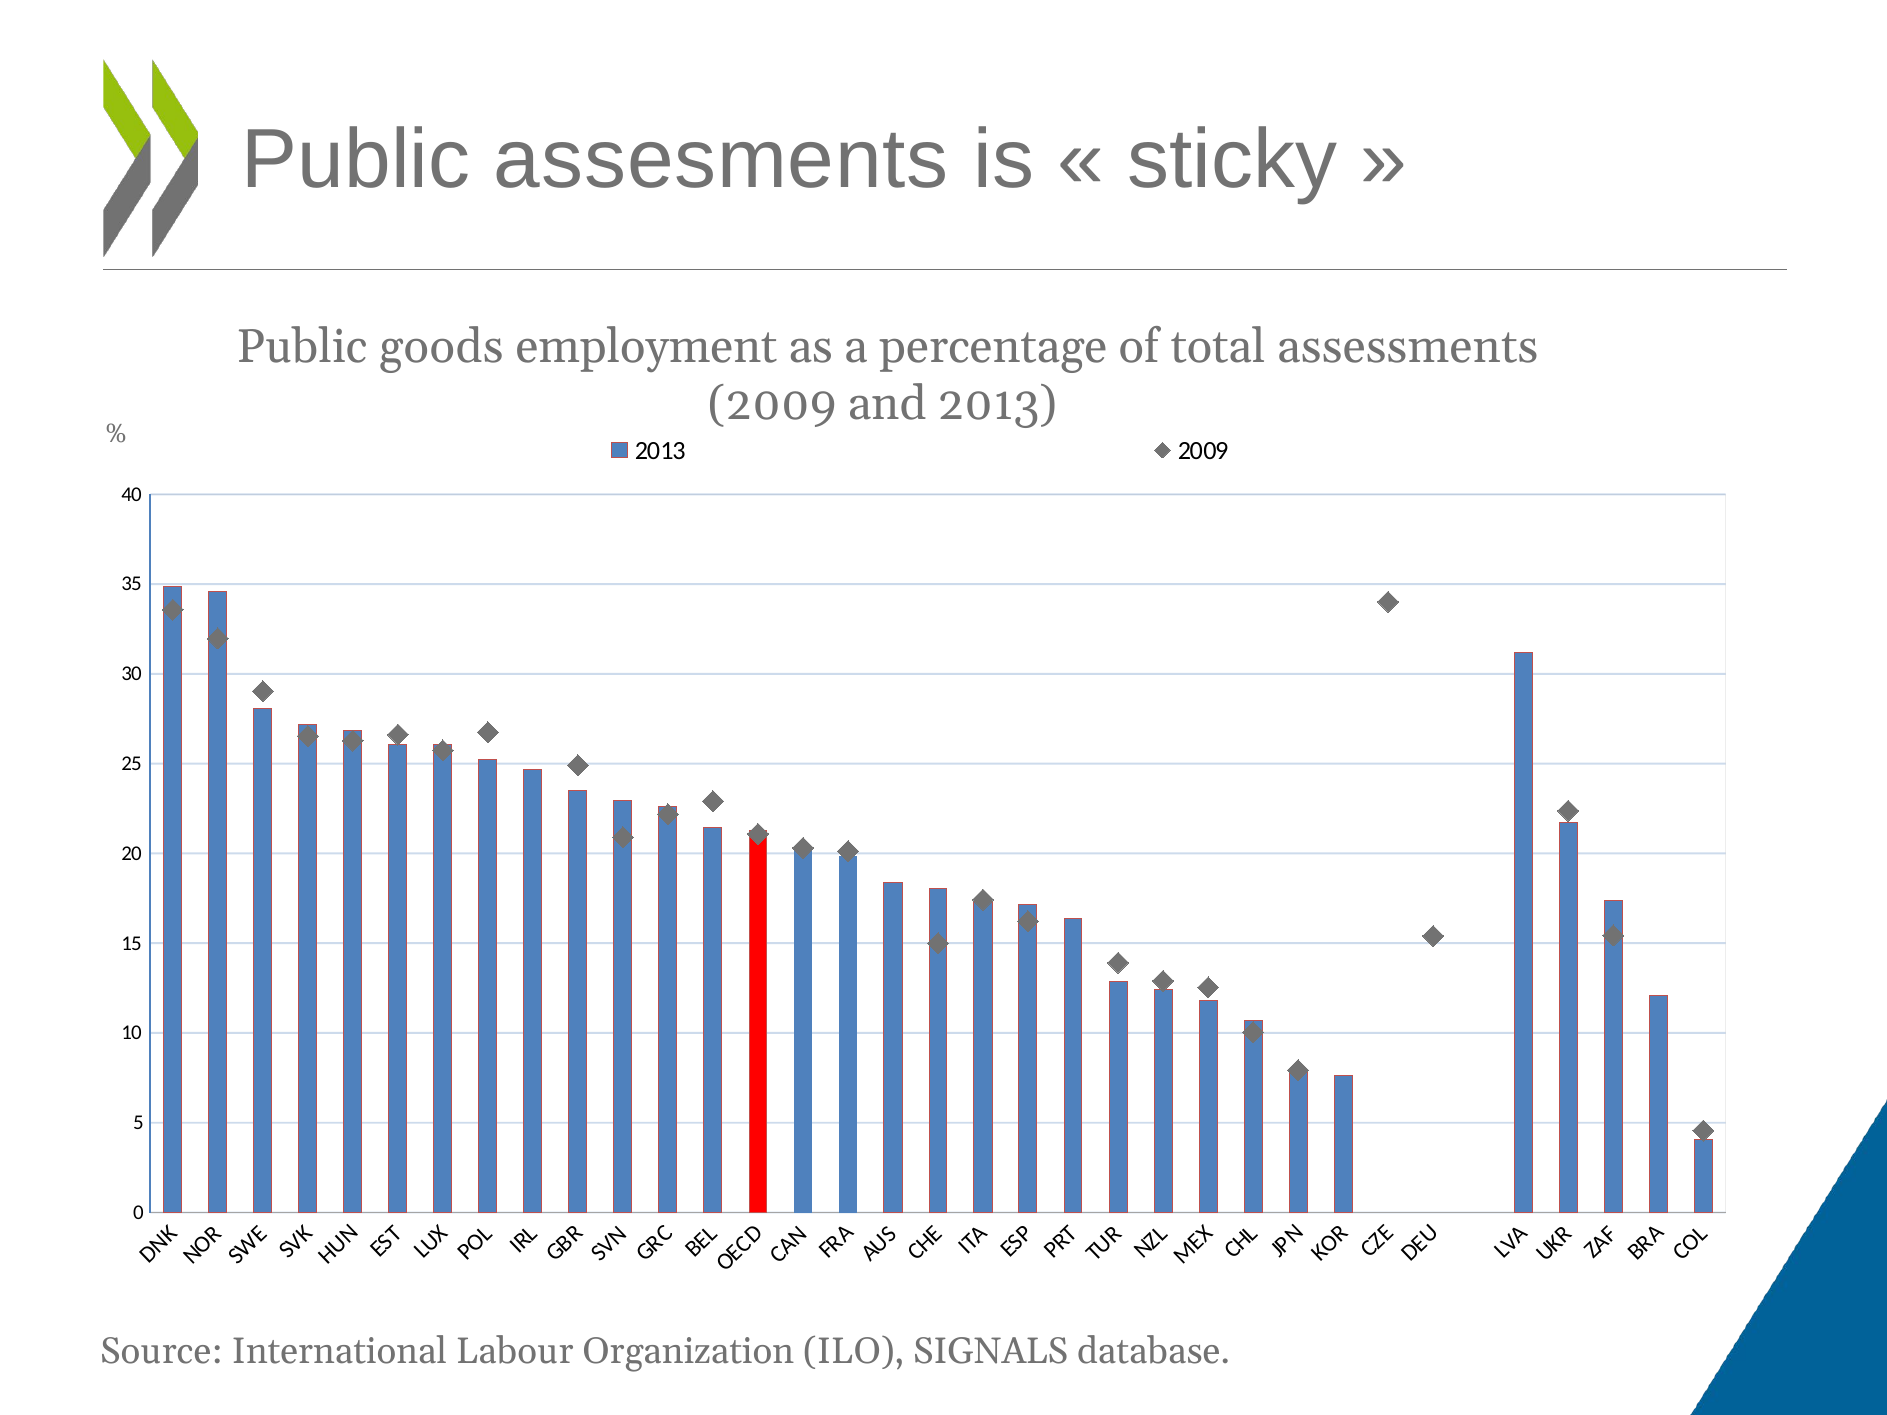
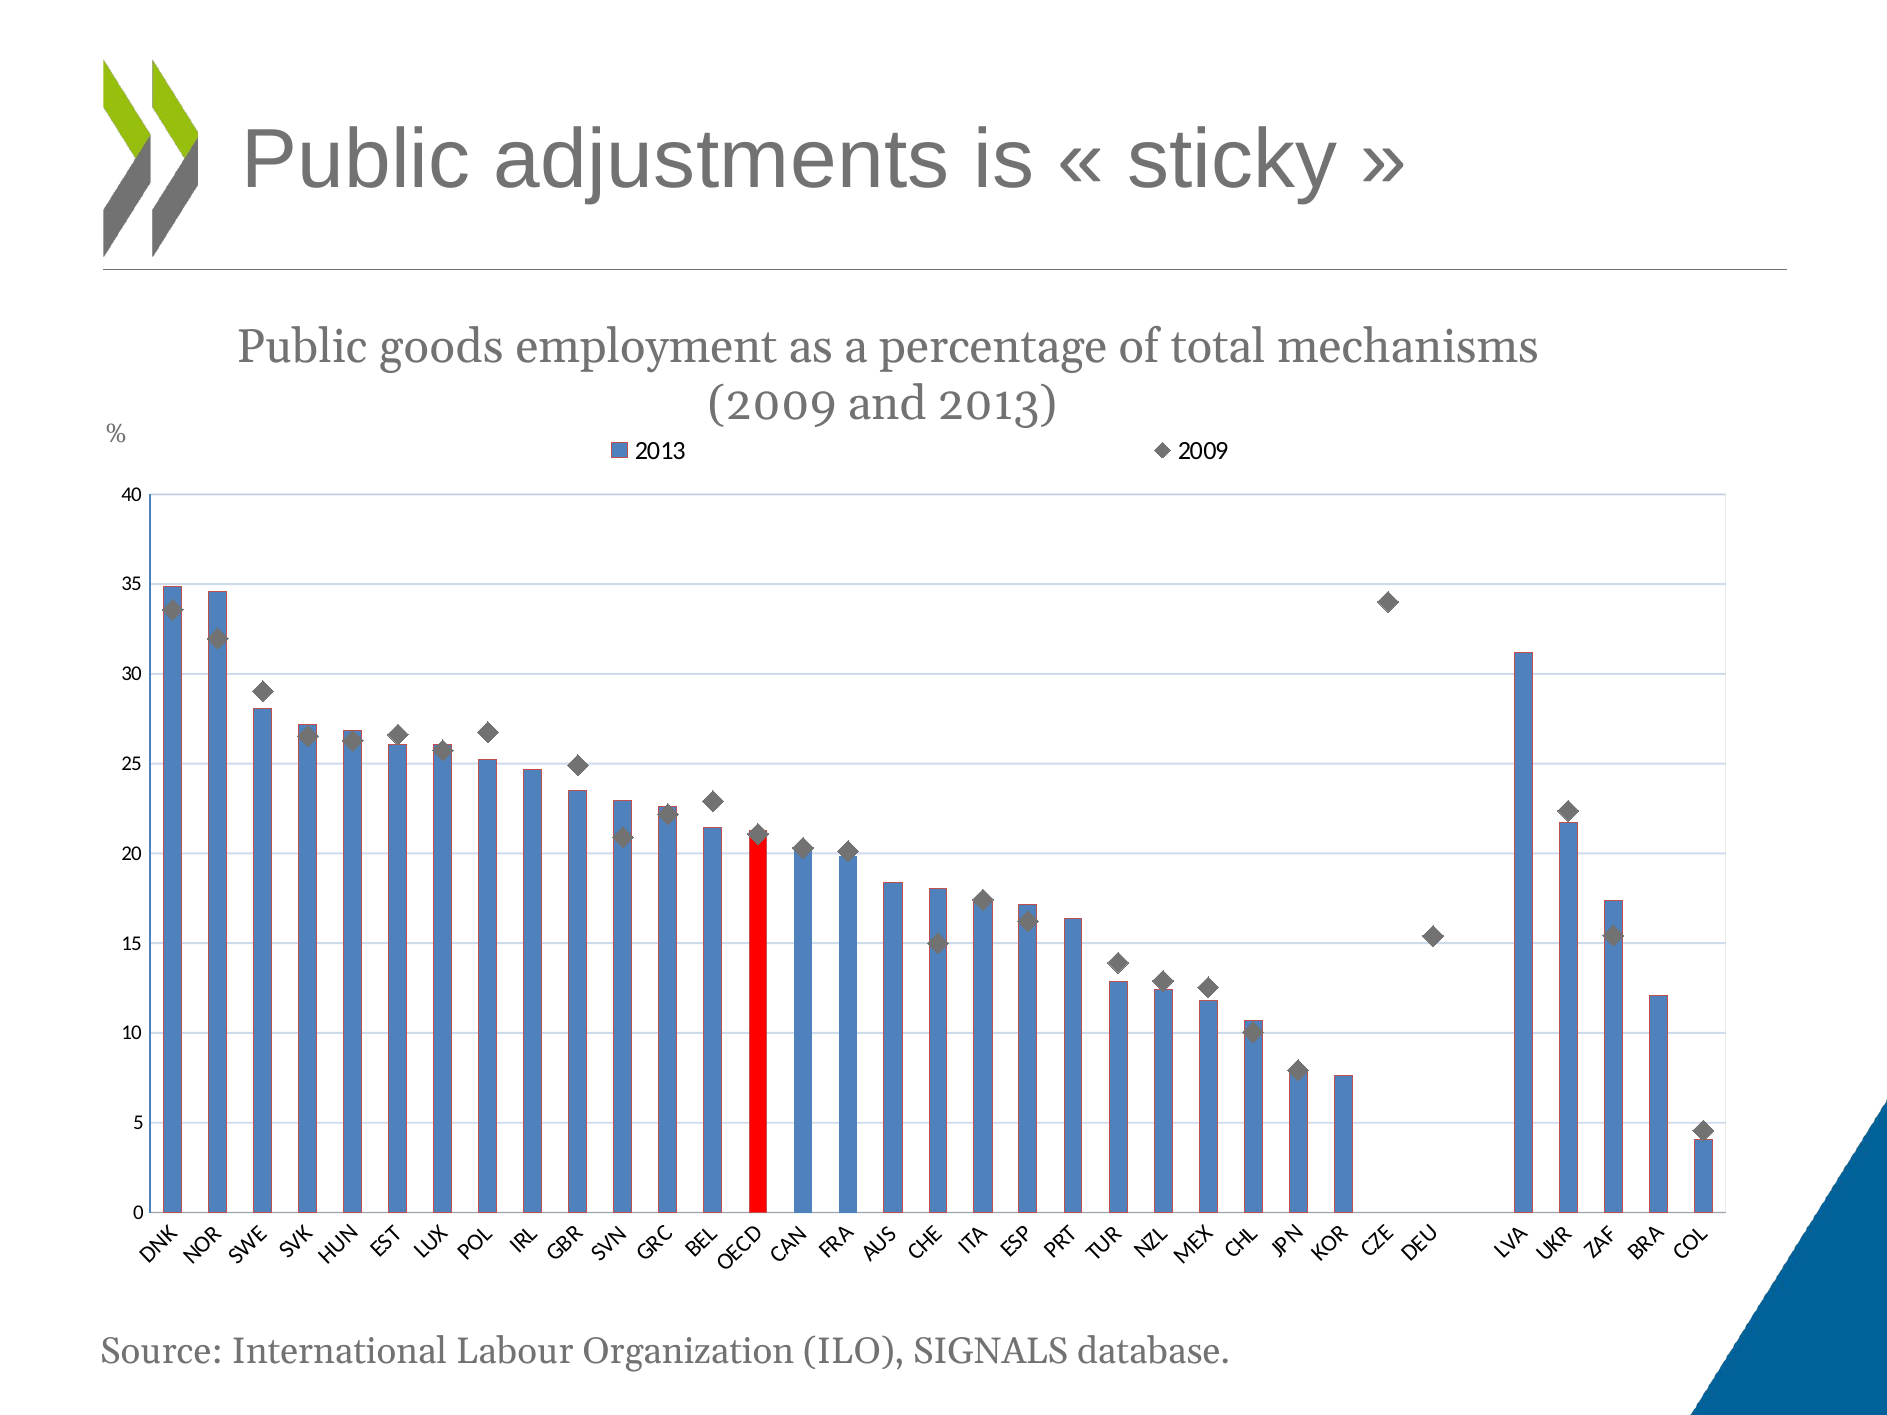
assesments: assesments -> adjustments (722, 160)
assessments: assessments -> mechanisms (1408, 347)
